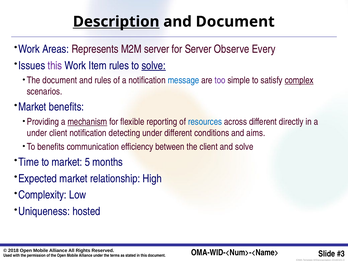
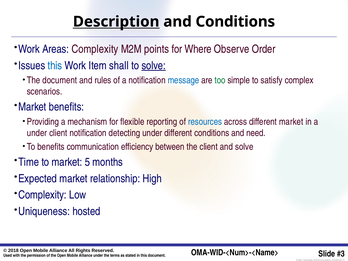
and Document: Document -> Conditions (235, 22)
Areas Represents: Represents -> Complexity (95, 49)
M2M server: server -> points (157, 49)
for Server: Server -> Where (198, 49)
Every: Every -> Order (264, 49)
this colour: purple -> blue (55, 66)
Item rules: rules -> shall (119, 66)
too colour: purple -> green (220, 80)
complex underline: present -> none (299, 80)
mechanism underline: present -> none (87, 122)
different directly: directly -> market (291, 122)
aims: aims -> need (256, 133)
